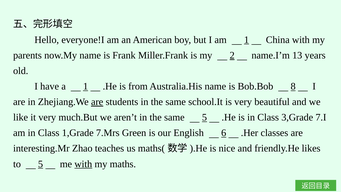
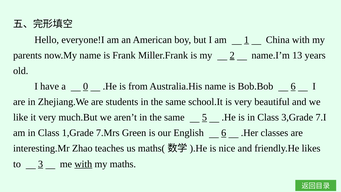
a 1: 1 -> 0 (86, 86)
Bob.Bob 8: 8 -> 6 (293, 86)
are underline: present -> none (97, 102)
to 5: 5 -> 3 (41, 164)
